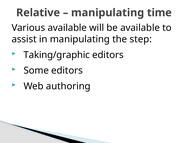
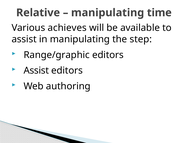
Various available: available -> achieves (67, 28)
Taking/graphic: Taking/graphic -> Range/graphic (57, 55)
Some: Some -> Assist (36, 71)
